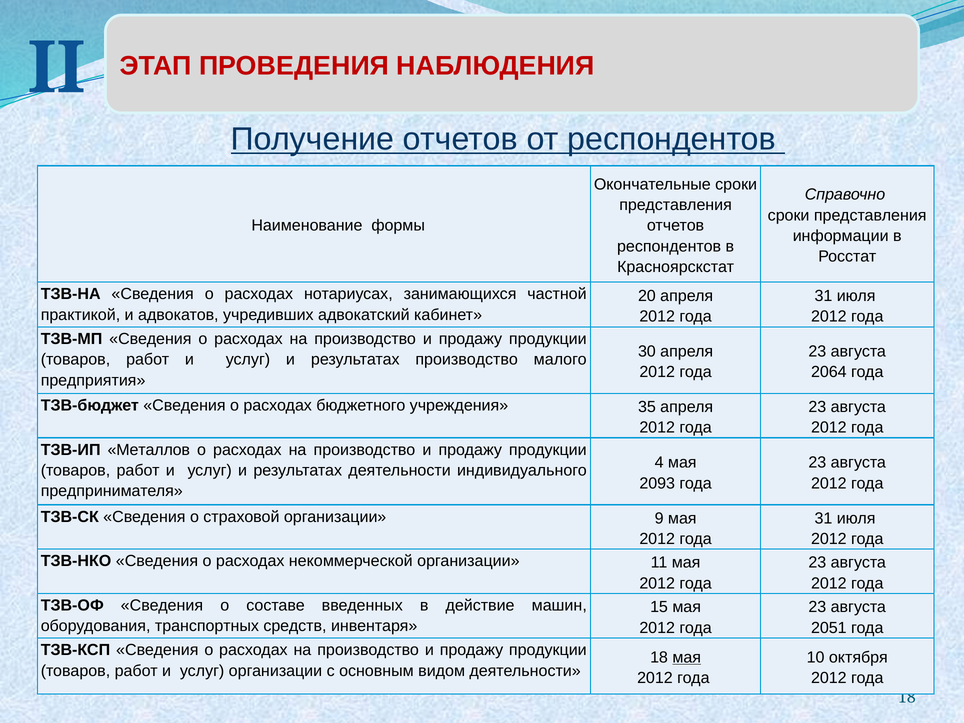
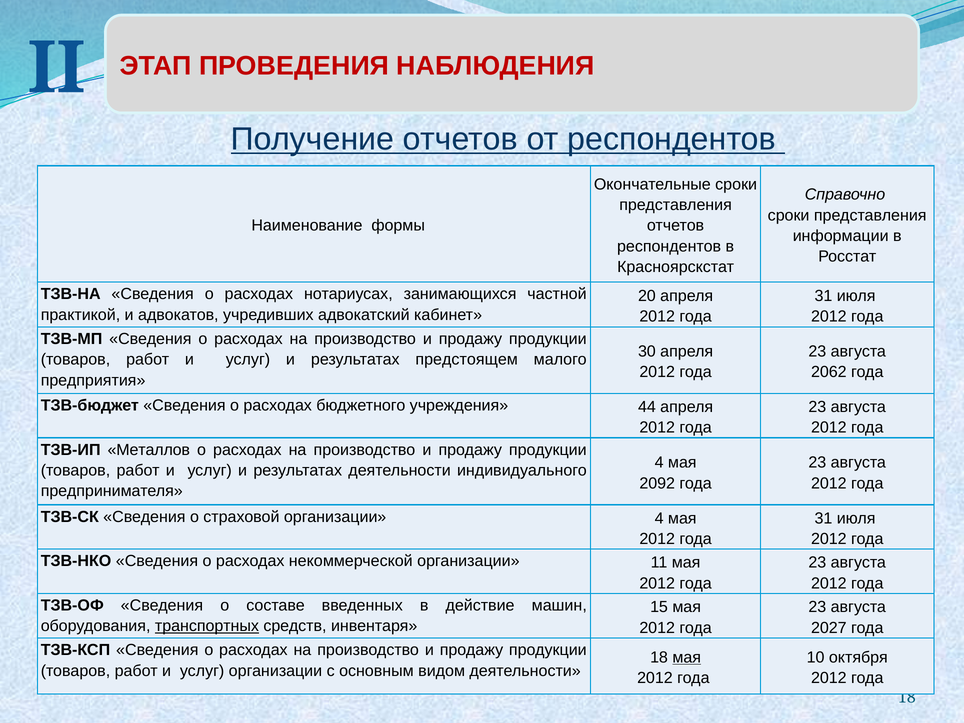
результатах производство: производство -> предстоящем (467, 360)
2064: 2064 -> 2062 (829, 372)
35: 35 -> 44 (647, 407)
2093: 2093 -> 2092 (657, 483)
организации 9: 9 -> 4 (659, 518)
транспортных underline: none -> present (207, 626)
2051: 2051 -> 2027 (829, 628)
